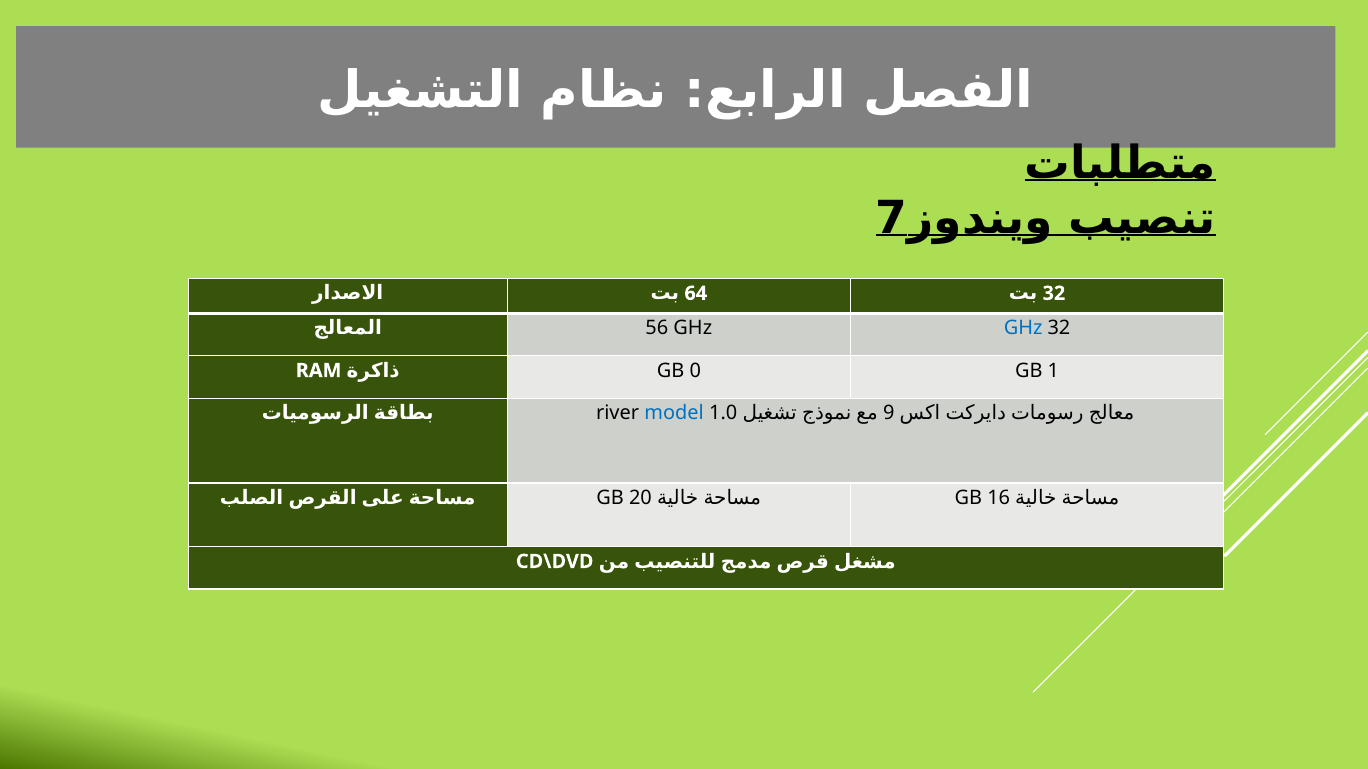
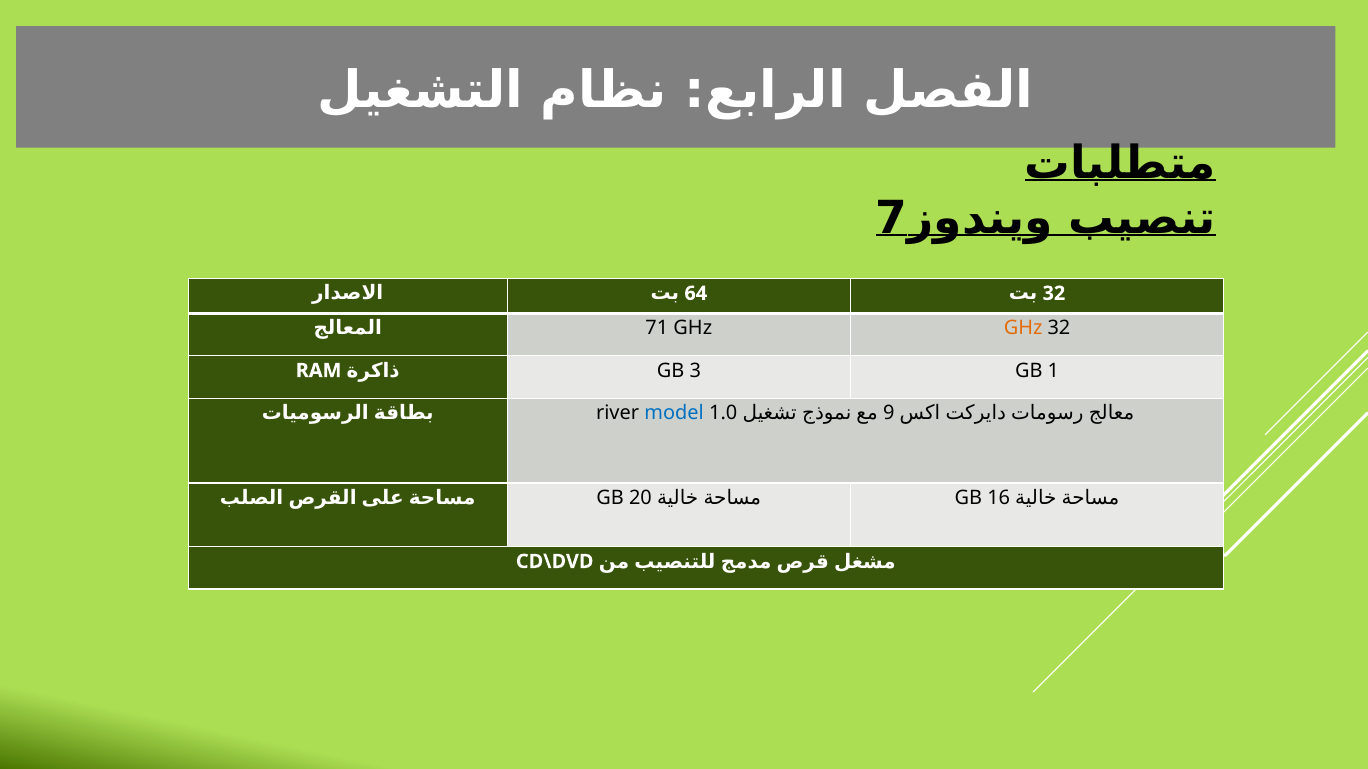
56: 56 -> 71 (657, 328)
GHz colour: blue -> orange (1023, 328)
0: 0 -> 3 (695, 371)
